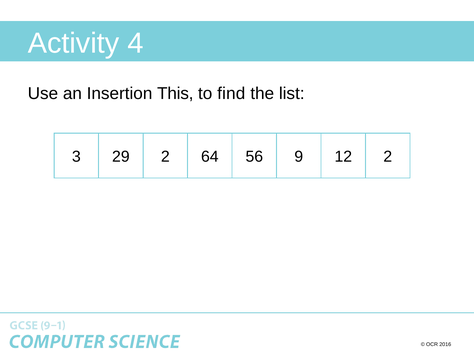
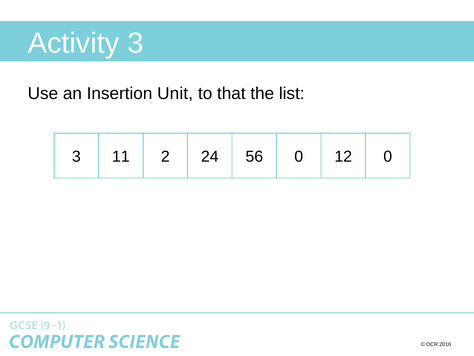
Activity 4: 4 -> 3 (135, 43)
This: This -> Unit (175, 93)
find: find -> that (231, 93)
29: 29 -> 11 (121, 156)
64: 64 -> 24 (210, 156)
56 9: 9 -> 0 (299, 156)
12 2: 2 -> 0 (388, 156)
